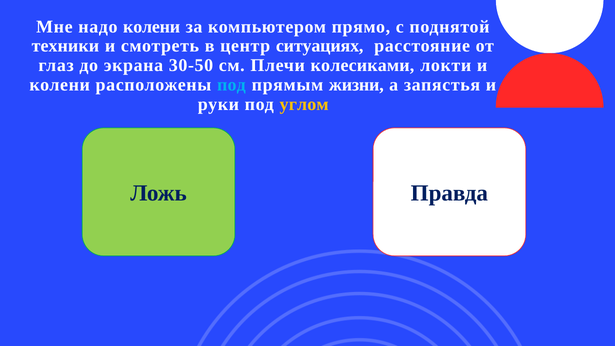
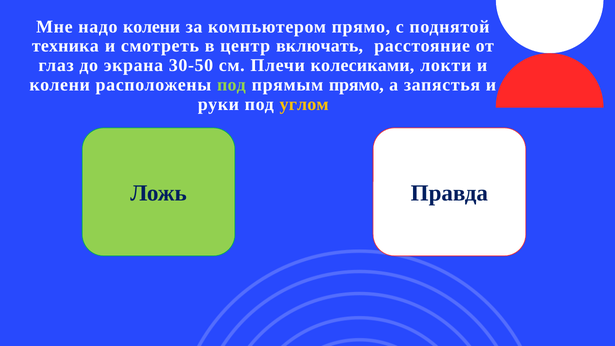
техники: техники -> техника (65, 46)
ситуациях: ситуациях -> включать (320, 46)
под colour: light blue -> light green (231, 85)
прямым жизни: жизни -> прямо (356, 85)
